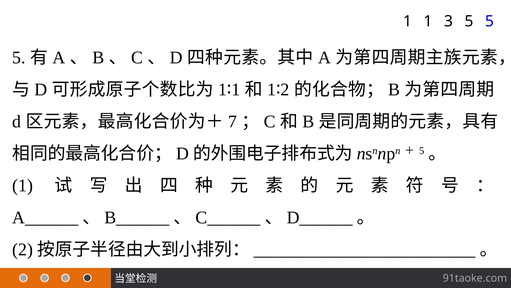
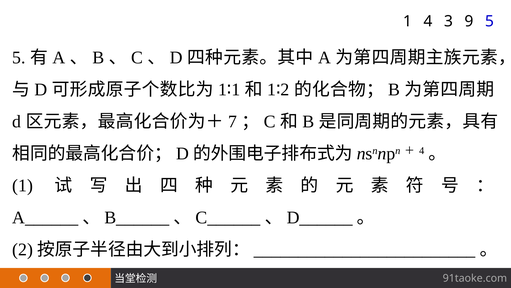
1 1: 1 -> 4 (428, 21)
3 5: 5 -> 9 (469, 21)
5: 5 -> 4 (422, 150)
